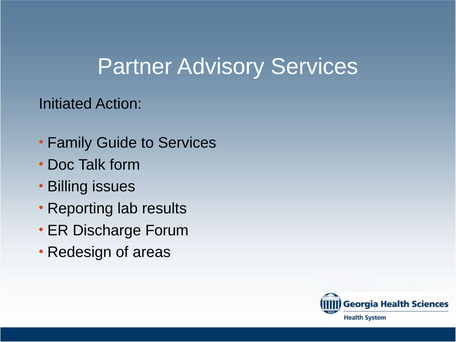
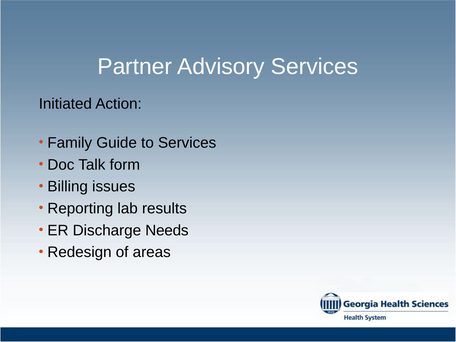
Forum: Forum -> Needs (167, 230)
